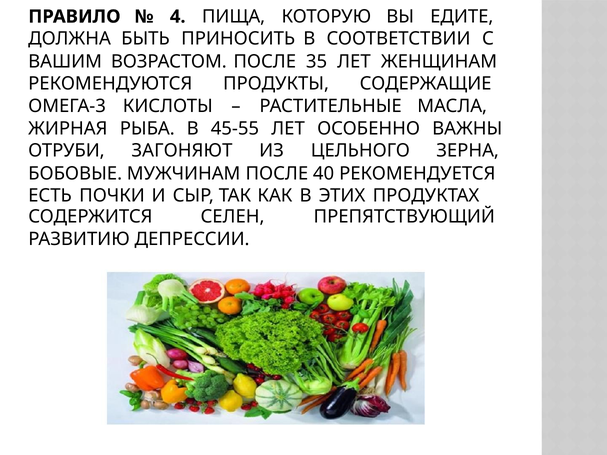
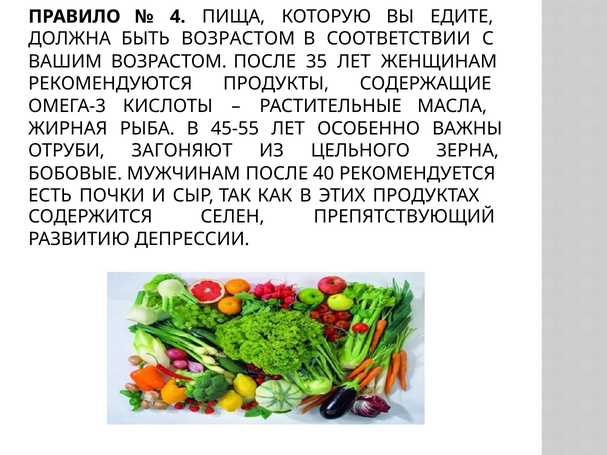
БЫТЬ ПРИНОСИТЬ: ПРИНОСИТЬ -> ВОЗРАСТОМ (238, 39)
